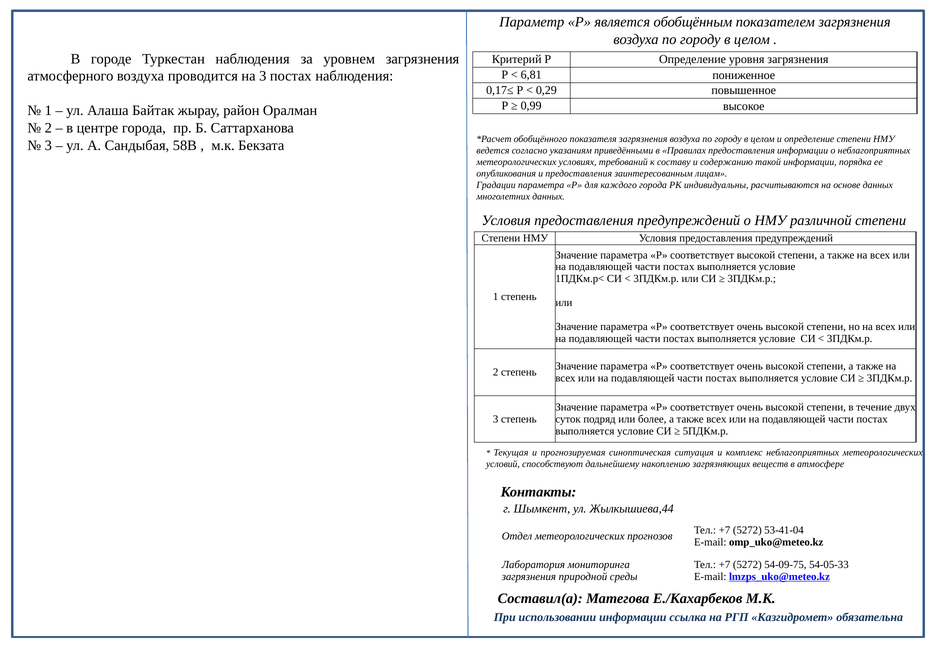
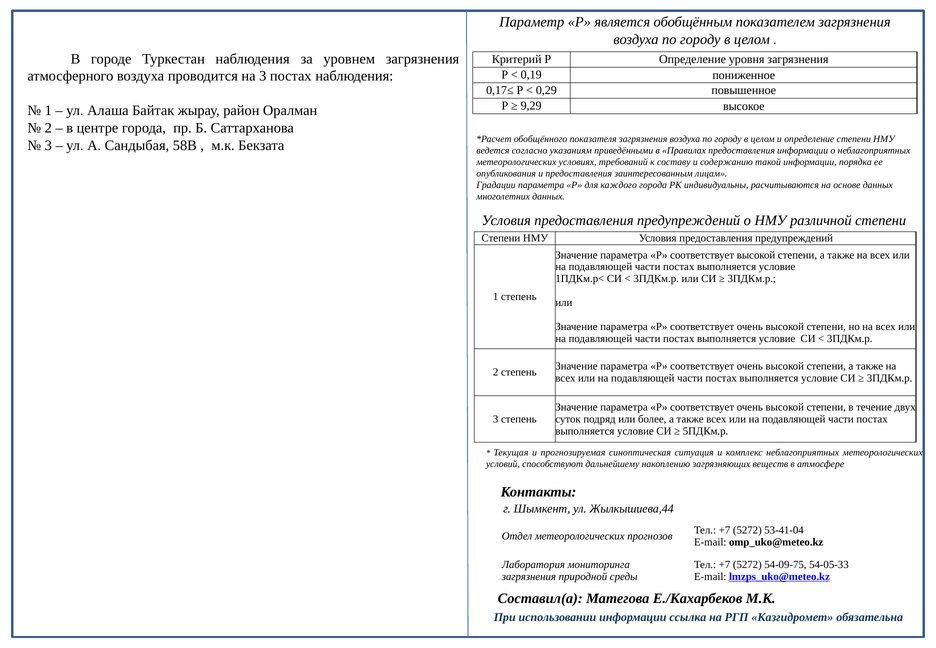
6,81: 6,81 -> 0,19 (531, 75)
0,99: 0,99 -> 9,29 (531, 106)
